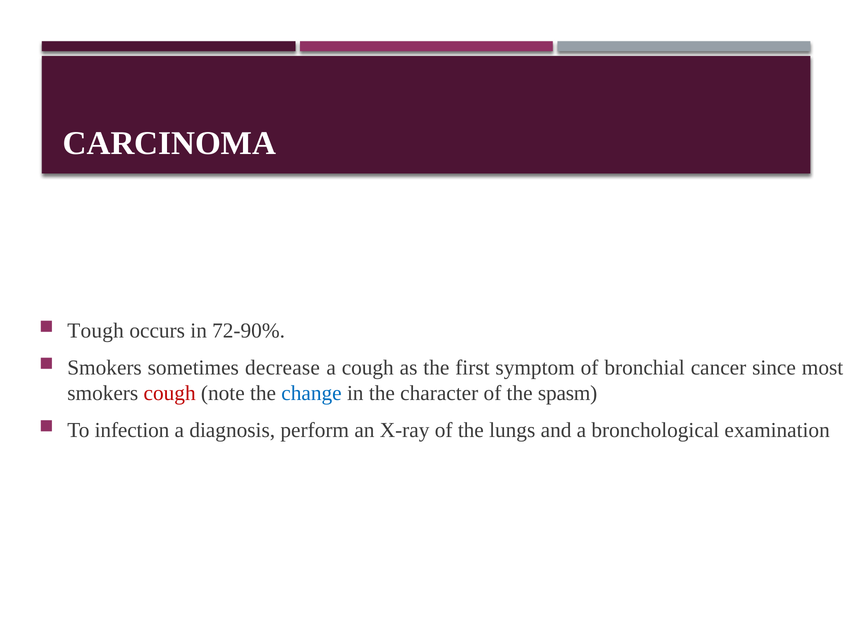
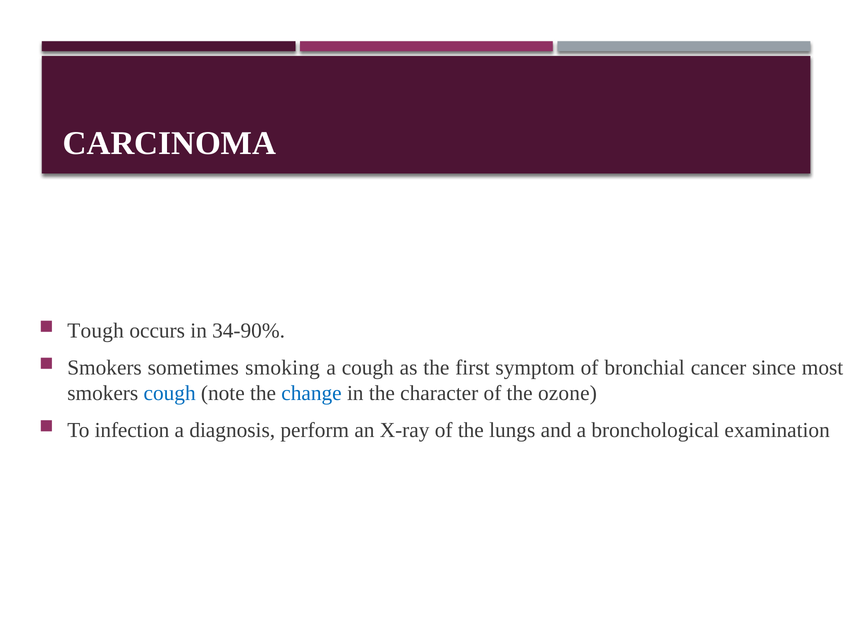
72-90%: 72-90% -> 34-90% (249, 331)
decrease: decrease -> smoking (282, 368)
cough colour: red -> blue (170, 393)
spasm: spasm -> ozone (567, 393)
